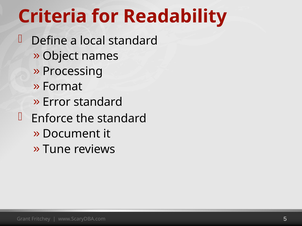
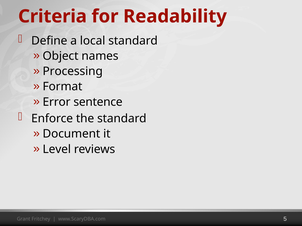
Error standard: standard -> sentence (98, 102)
Tune: Tune -> Level (57, 150)
